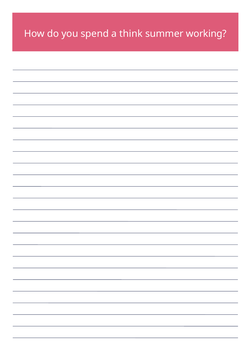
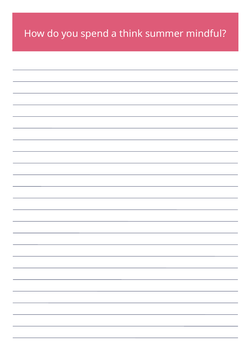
working: working -> mindful (206, 34)
